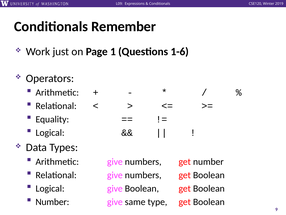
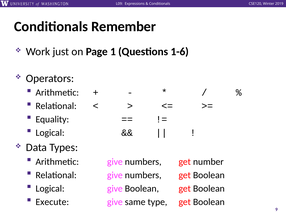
Number: Number -> Execute (52, 201)
